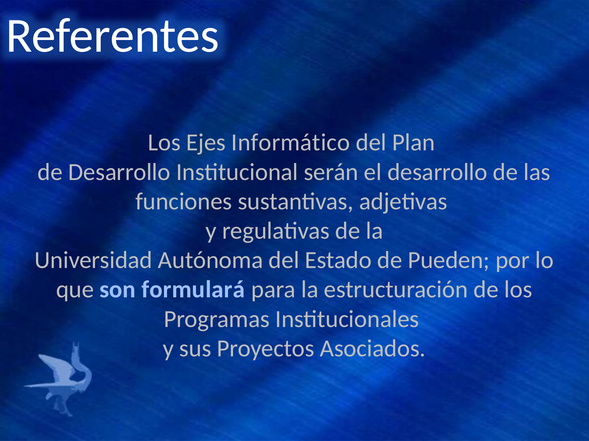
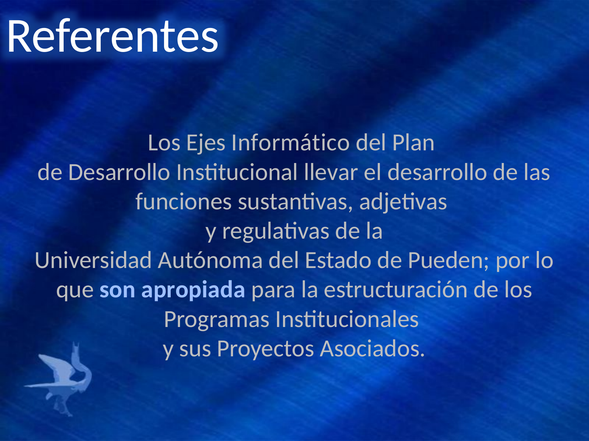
serán: serán -> llevar (331, 172)
formulará: formulará -> apropiada (193, 290)
